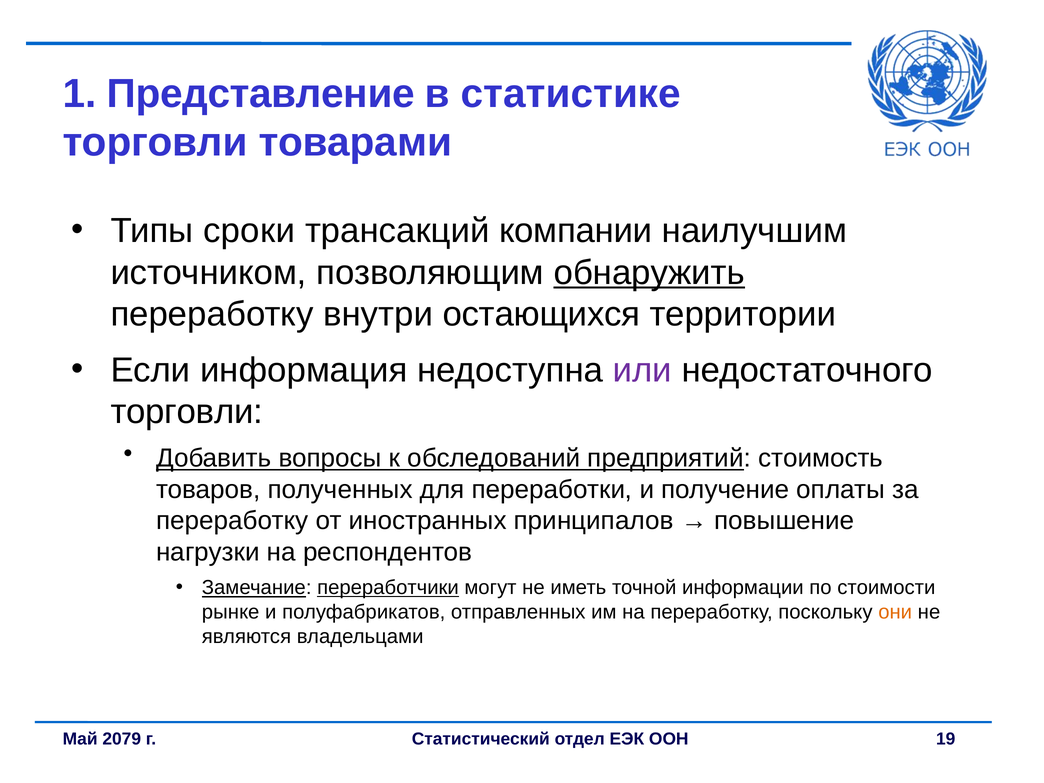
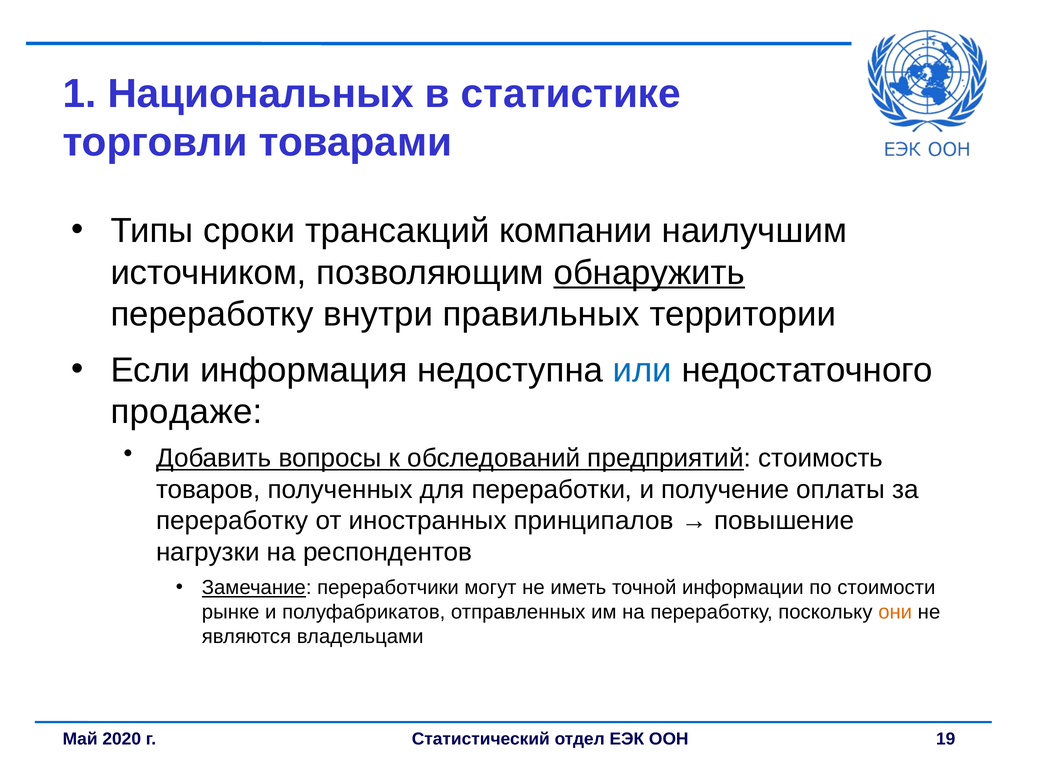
Представление: Представление -> Национальных (261, 94)
остающихся: остающихся -> правильных (541, 314)
или colour: purple -> blue (642, 370)
торговли: торговли -> продаже (187, 412)
переработчики underline: present -> none (388, 588)
2079: 2079 -> 2020 (122, 739)
